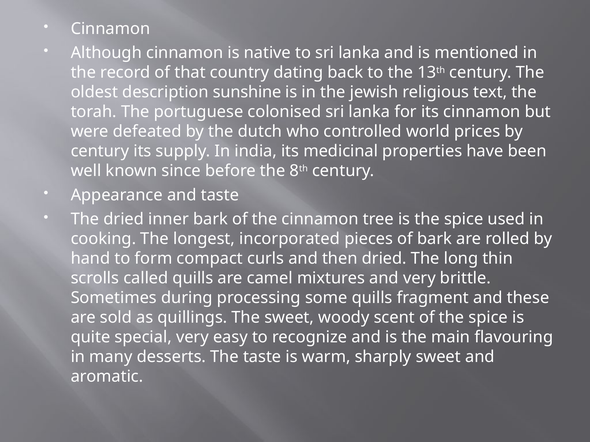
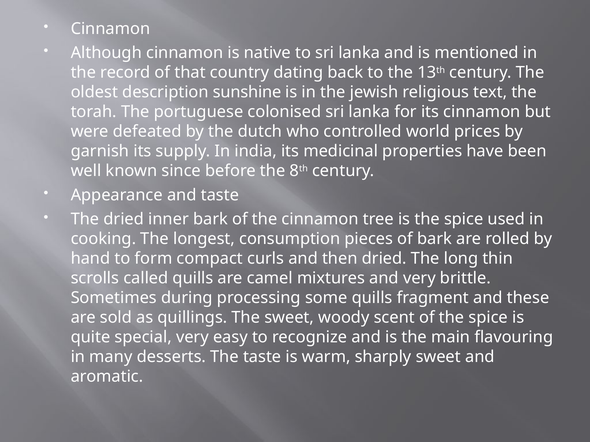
century: century -> garnish (100, 151)
incorporated: incorporated -> consumption (290, 239)
